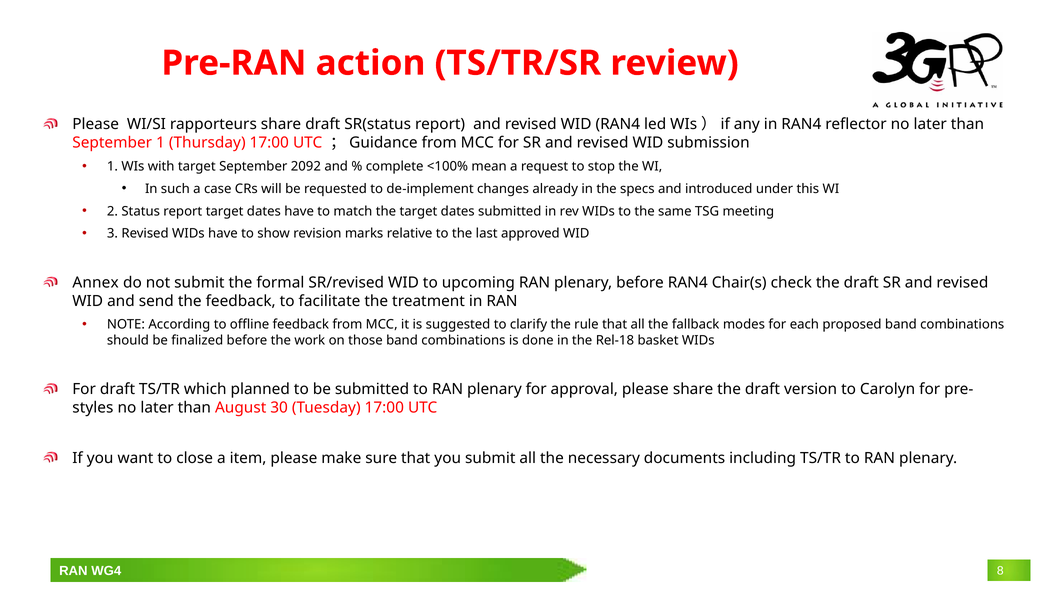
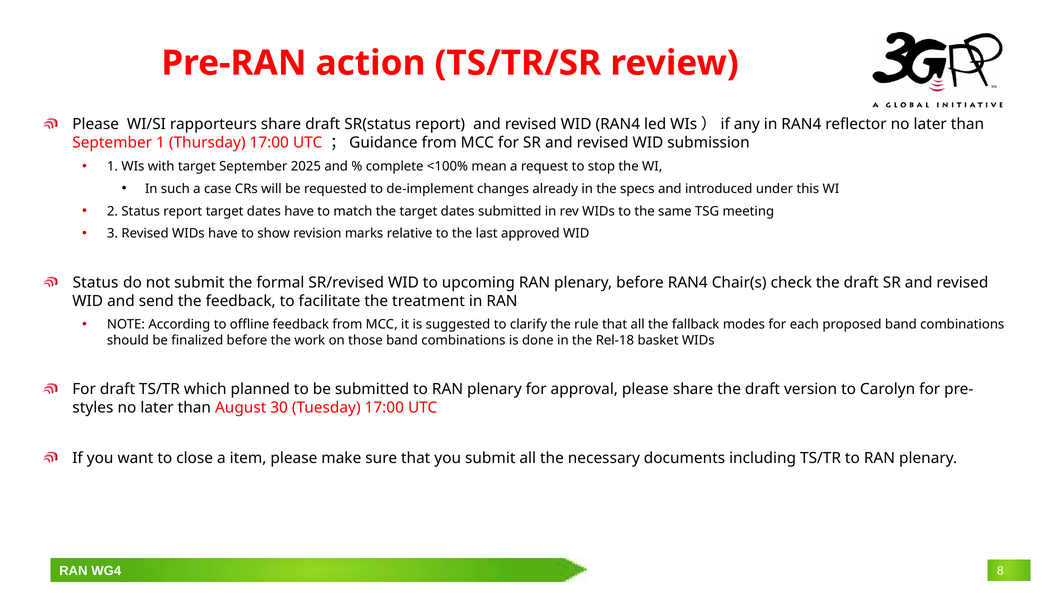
2092: 2092 -> 2025 (306, 167)
Annex: Annex -> Status (96, 283)
